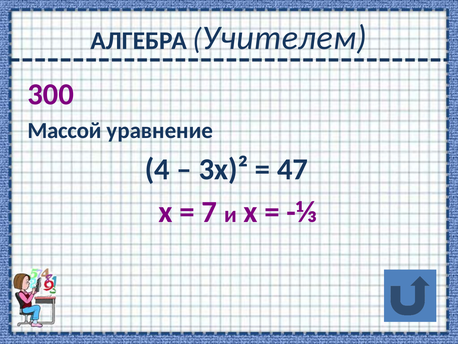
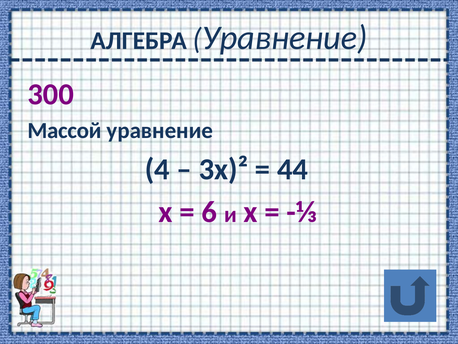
Учителем: Учителем -> Уравнение (285, 38)
47: 47 -> 44 (293, 169)
7: 7 -> 6 (209, 212)
